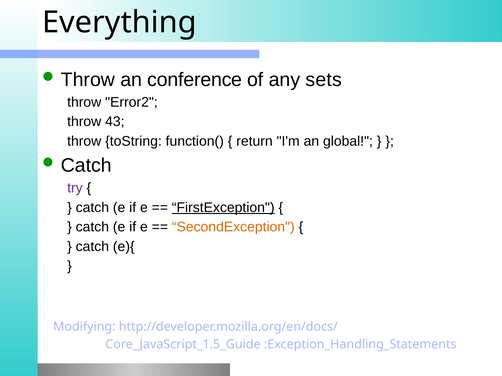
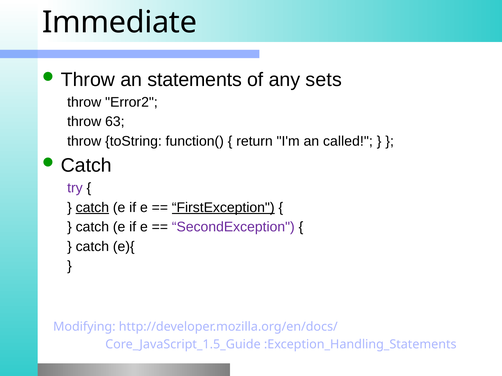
Everything: Everything -> Immediate (120, 22)
conference: conference -> statements (195, 80)
43: 43 -> 63 (115, 122)
global: global -> called (348, 141)
catch underline: none -> present (92, 208)
SecondException colour: orange -> purple (233, 227)
